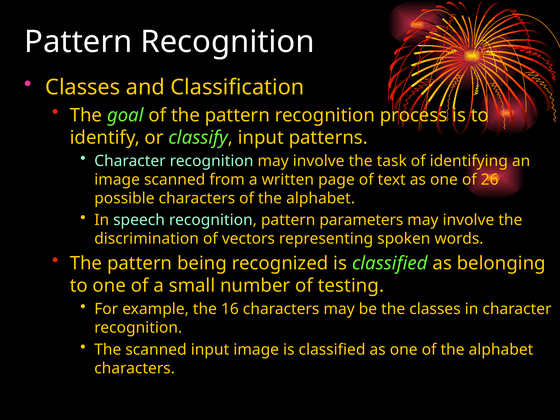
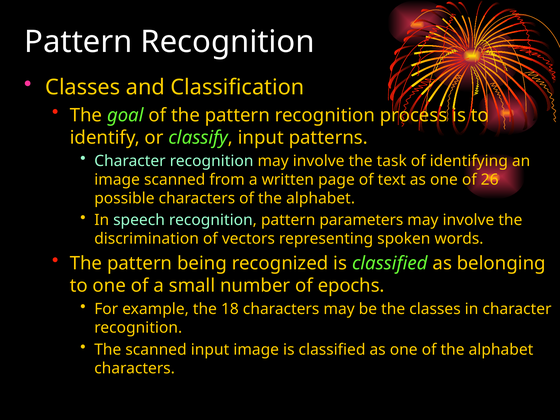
testing: testing -> epochs (351, 286)
16: 16 -> 18 (230, 309)
